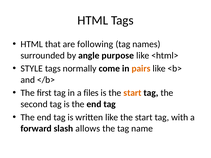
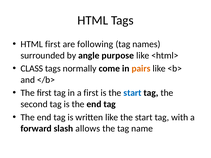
HTML that: that -> first (53, 44)
STYLE: STYLE -> CLASS (32, 69)
a files: files -> first (91, 93)
start colour: orange -> blue (132, 93)
